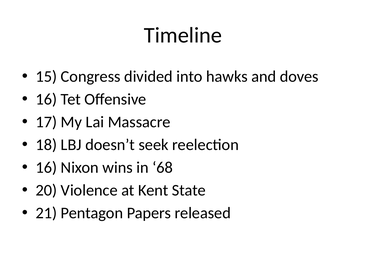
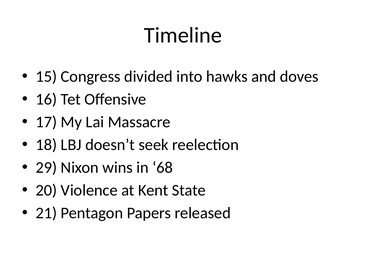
16: 16 -> 29 (46, 168)
